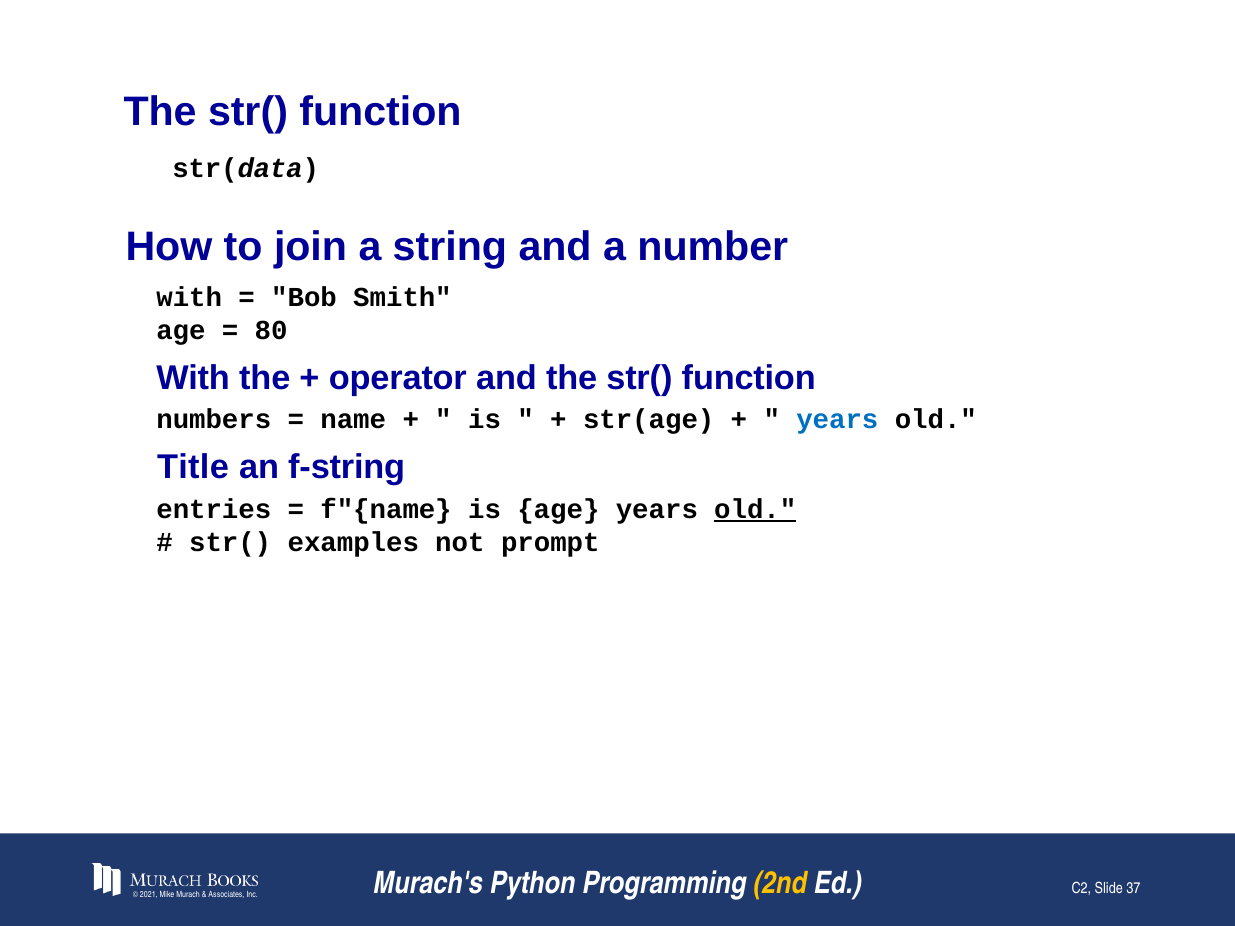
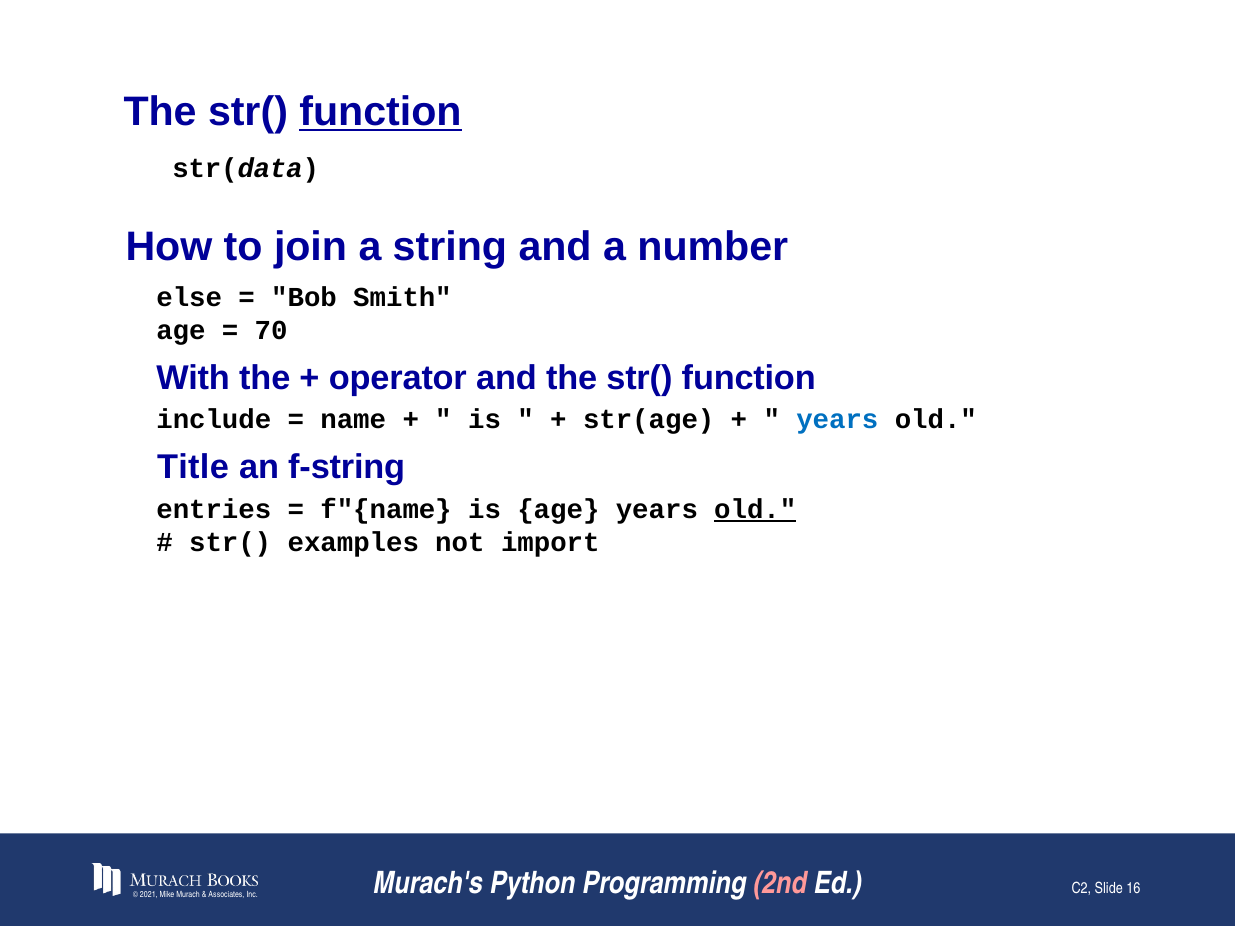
function underline: none -> present (380, 112)
with: with -> else (189, 297)
80: 80 -> 70 (271, 330)
numbers: numbers -> include (214, 420)
prompt: prompt -> import (550, 542)
2nd colour: yellow -> pink (780, 883)
37: 37 -> 16 (1133, 889)
